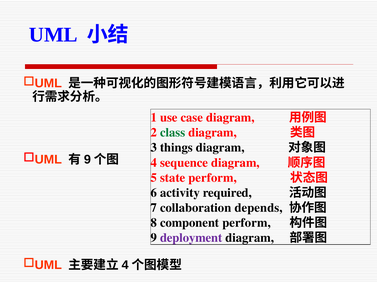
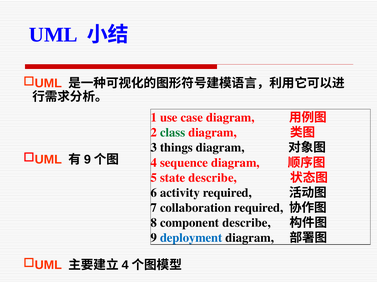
state perform: perform -> describe (213, 178)
collaboration depends: depends -> required (259, 208)
component perform: perform -> describe (247, 223)
deployment colour: purple -> blue (191, 238)
